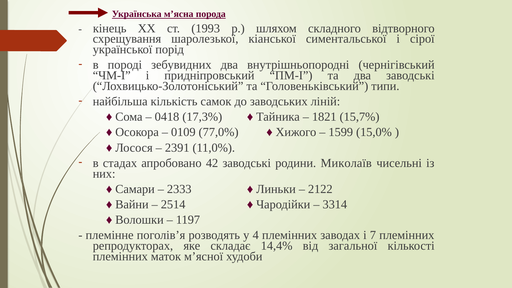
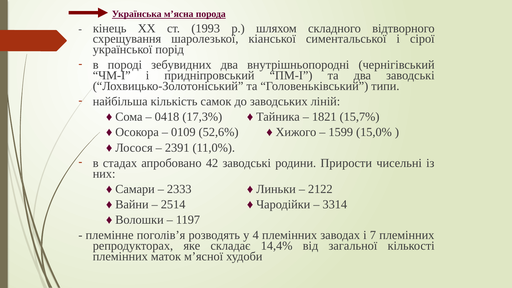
77,0%: 77,0% -> 52,6% (219, 132)
Миколаїв: Миколаїв -> Прирости (346, 163)
